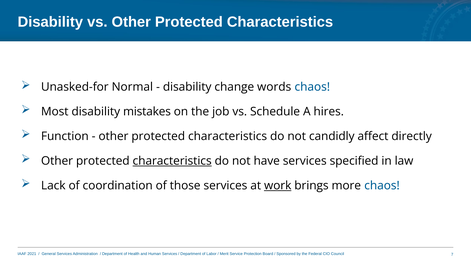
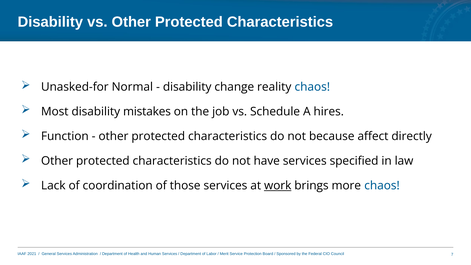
words: words -> reality (274, 87)
candidly: candidly -> because (332, 136)
characteristics underline: present -> none (172, 161)
